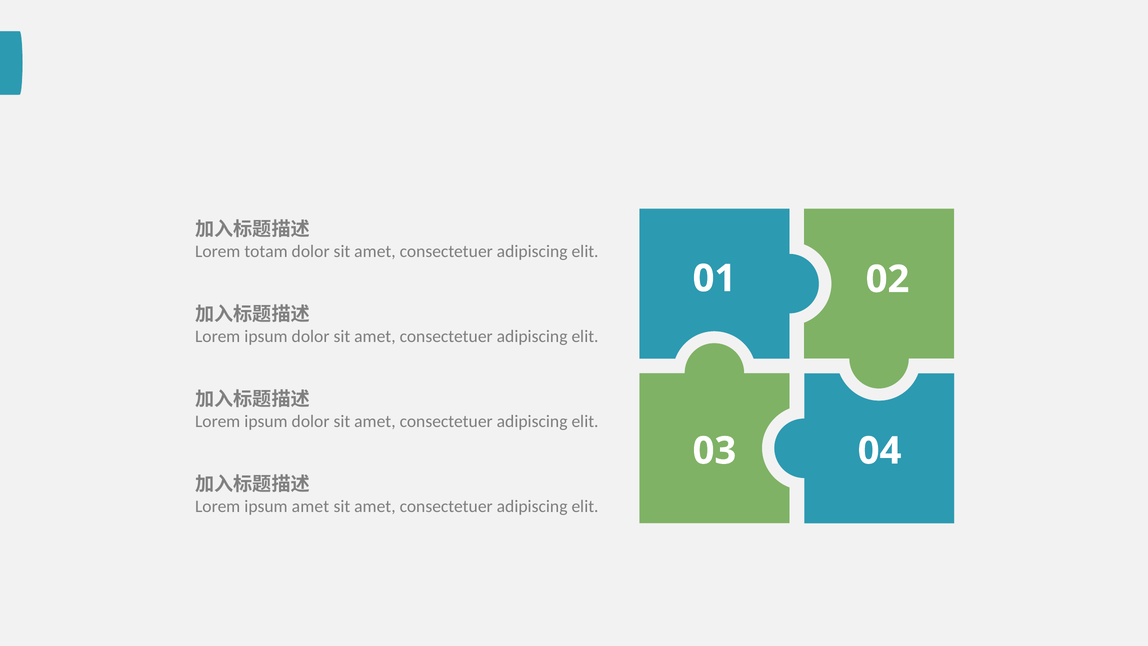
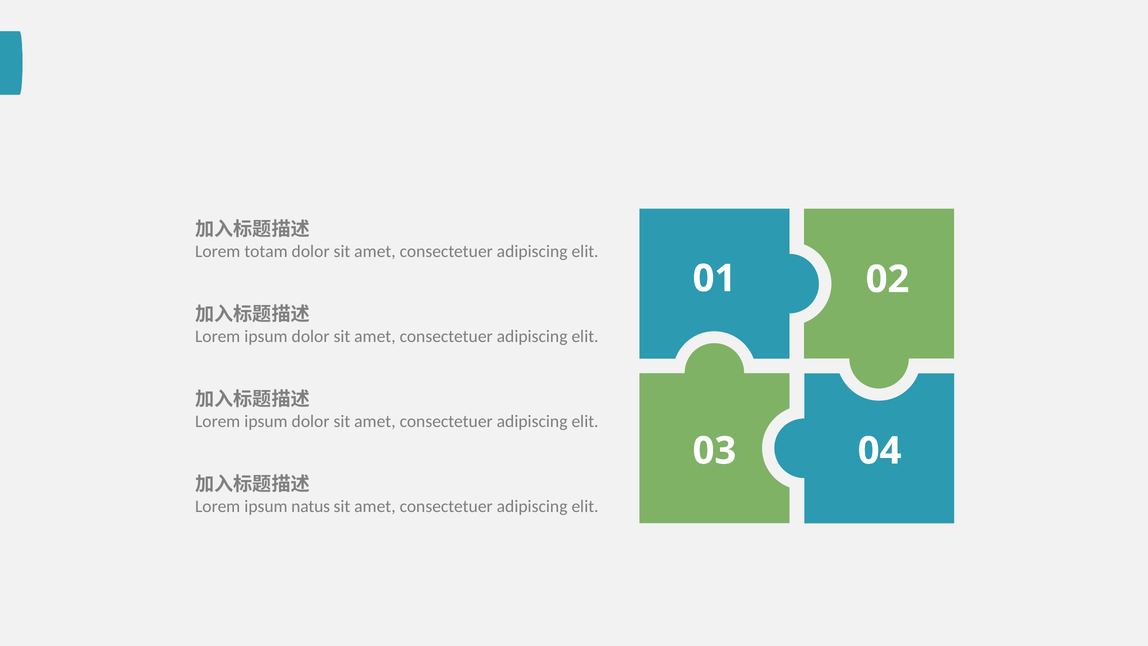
ipsum amet: amet -> natus (311, 506)
